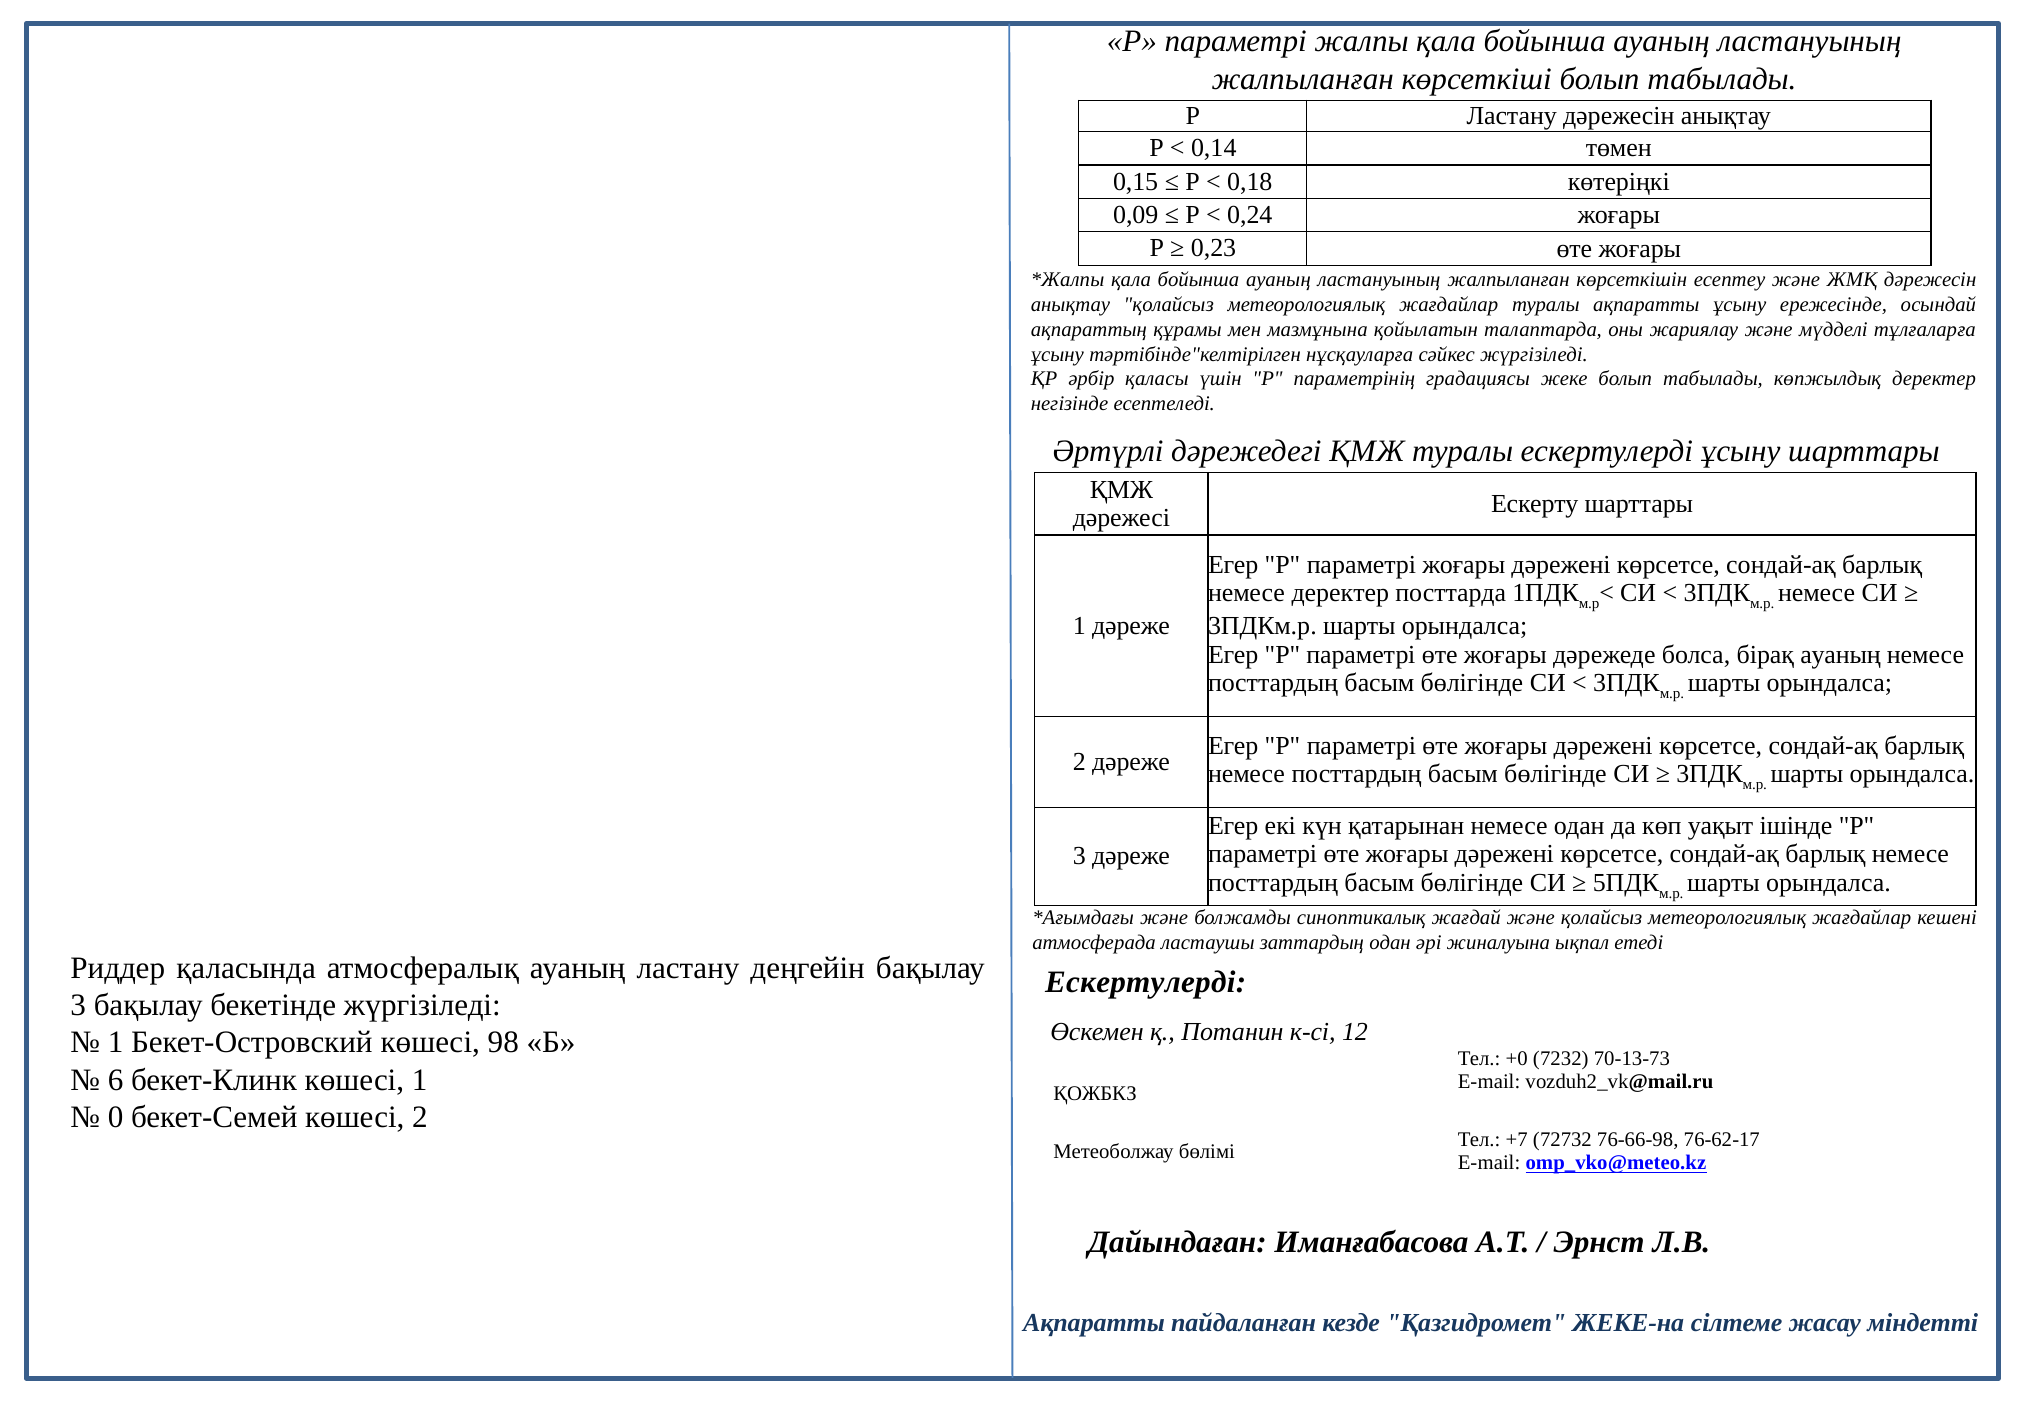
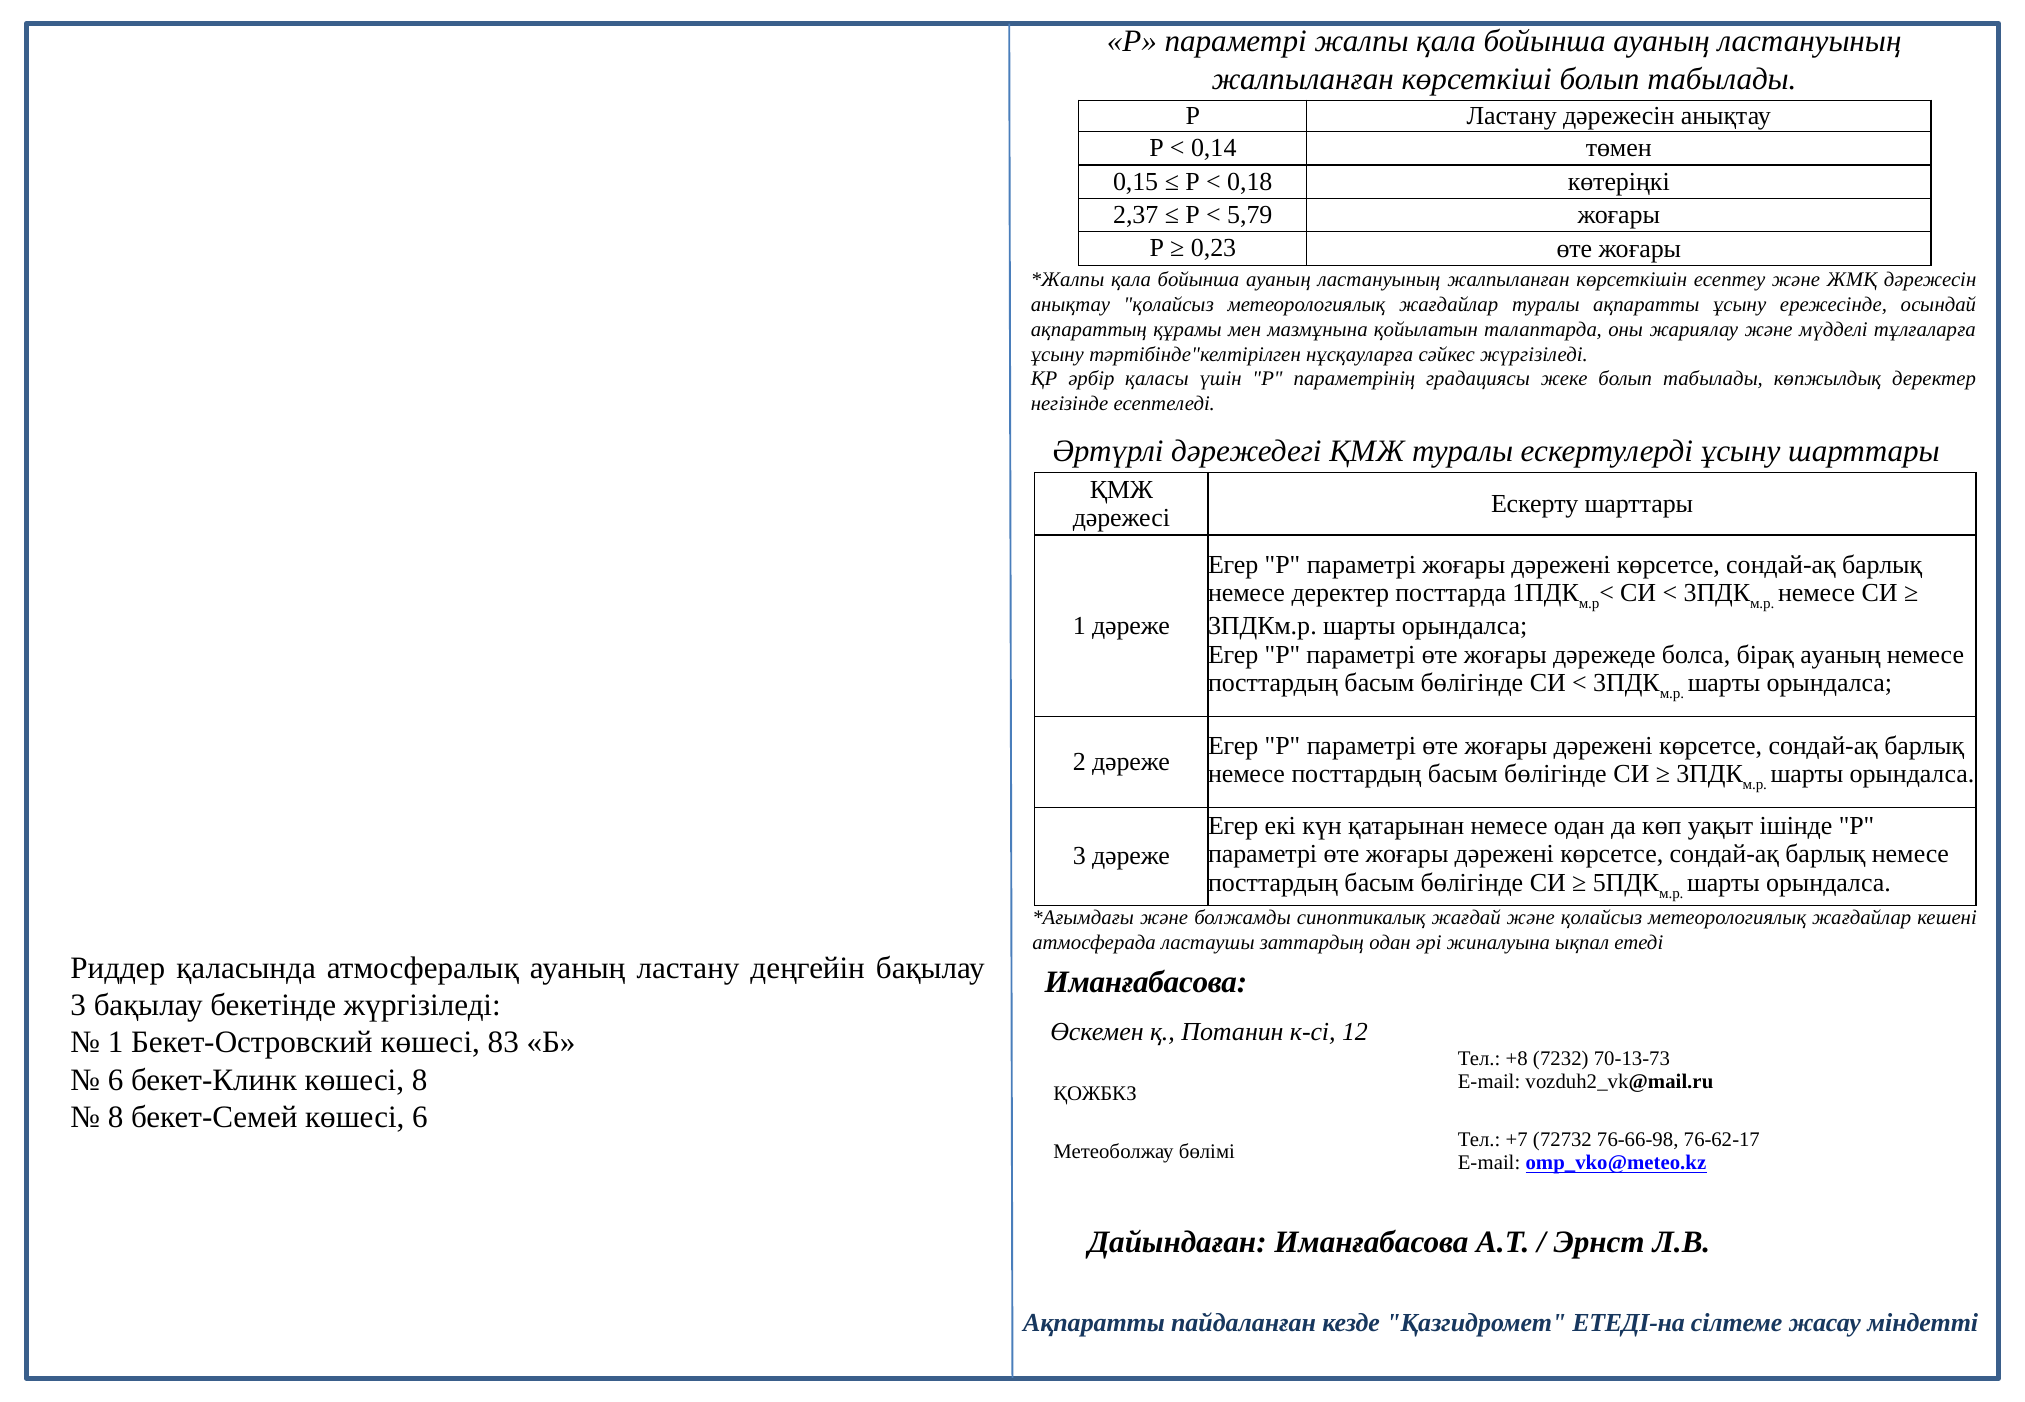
0,09: 0,09 -> 2,37 (1136, 215)
0,24: 0,24 -> 5,79 (1250, 215)
Ескертулерді: Ескертулерді -> Иманғабасова (1146, 982)
98: 98 -> 83 (503, 1043)
+0: +0 -> +8 (1517, 1059)
көшесі 1: 1 -> 8 (420, 1080)
0: 0 -> 8 (116, 1117)
көшесі 2: 2 -> 6 (420, 1117)
ЖЕКЕ-на: ЖЕКЕ-на -> ЕТЕДІ-на (1629, 1323)
